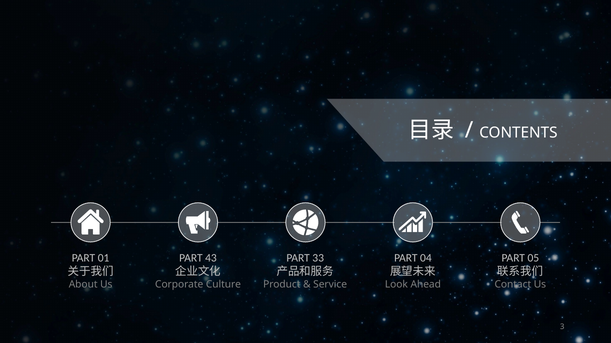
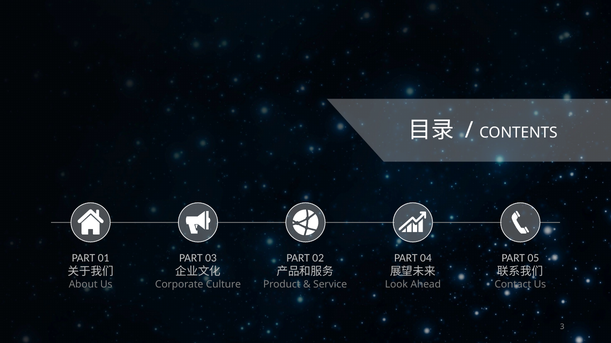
43: 43 -> 03 (211, 258)
33: 33 -> 02 (318, 258)
